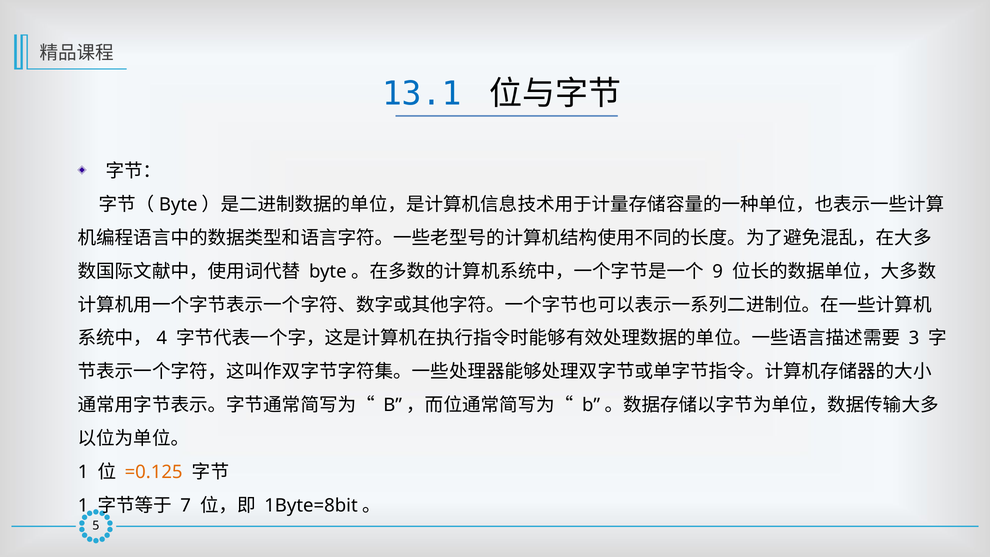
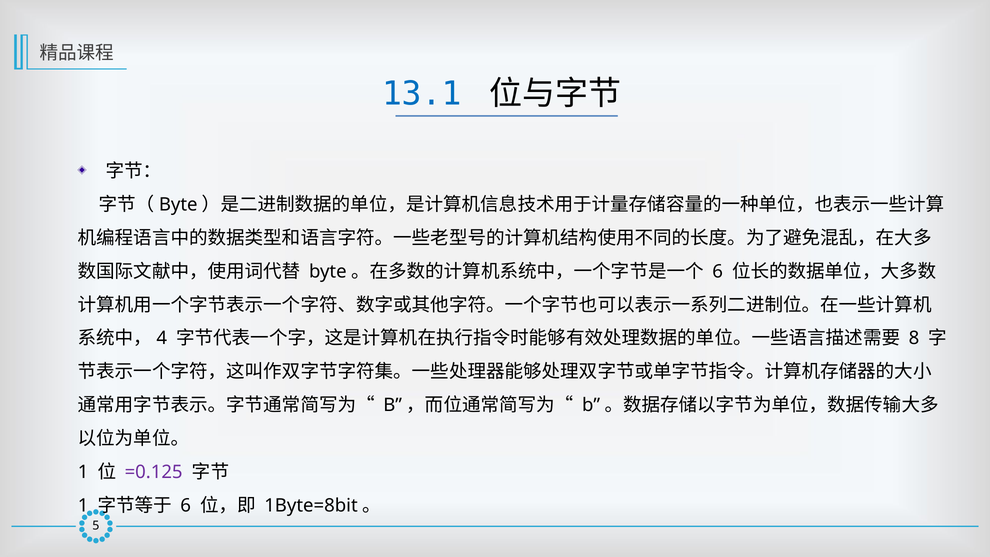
9: 9 -> 6 (718, 271)
3: 3 -> 8 (914, 338)
=0.125 colour: orange -> purple (154, 472)
7: 7 -> 6 (186, 505)
